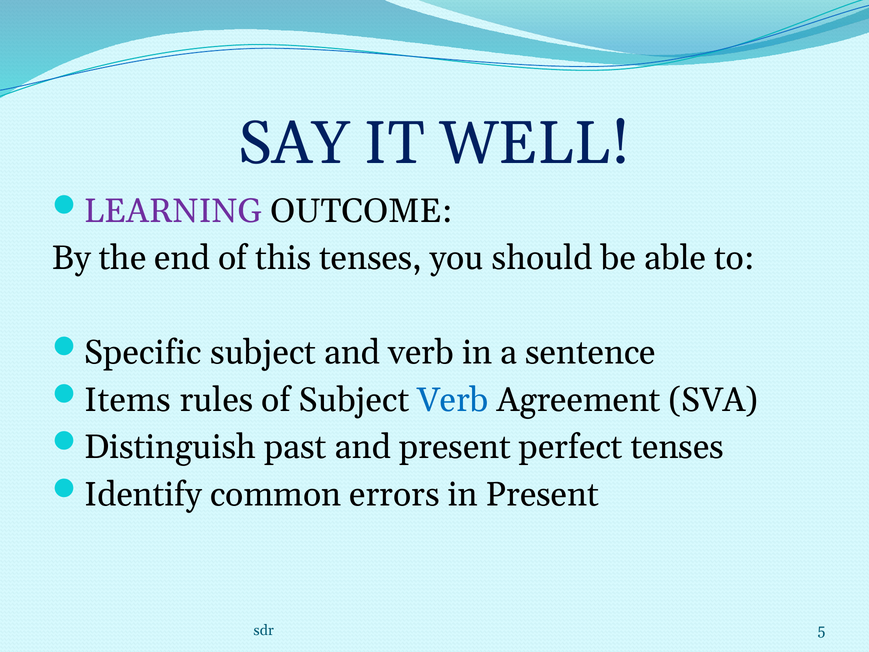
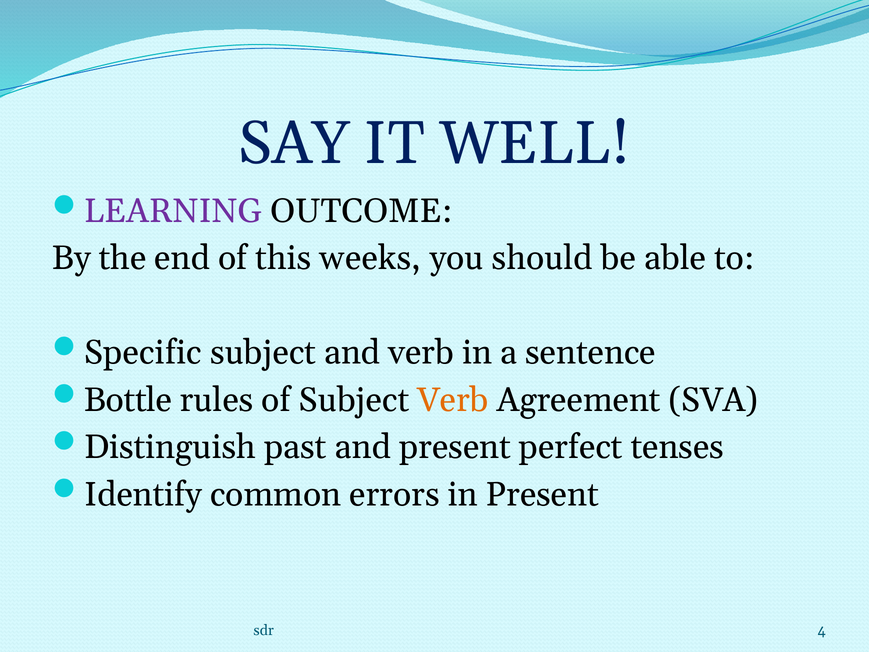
this tenses: tenses -> weeks (370, 258)
Items: Items -> Bottle (128, 400)
Verb colour: blue -> orange (453, 400)
5: 5 -> 4 (822, 630)
